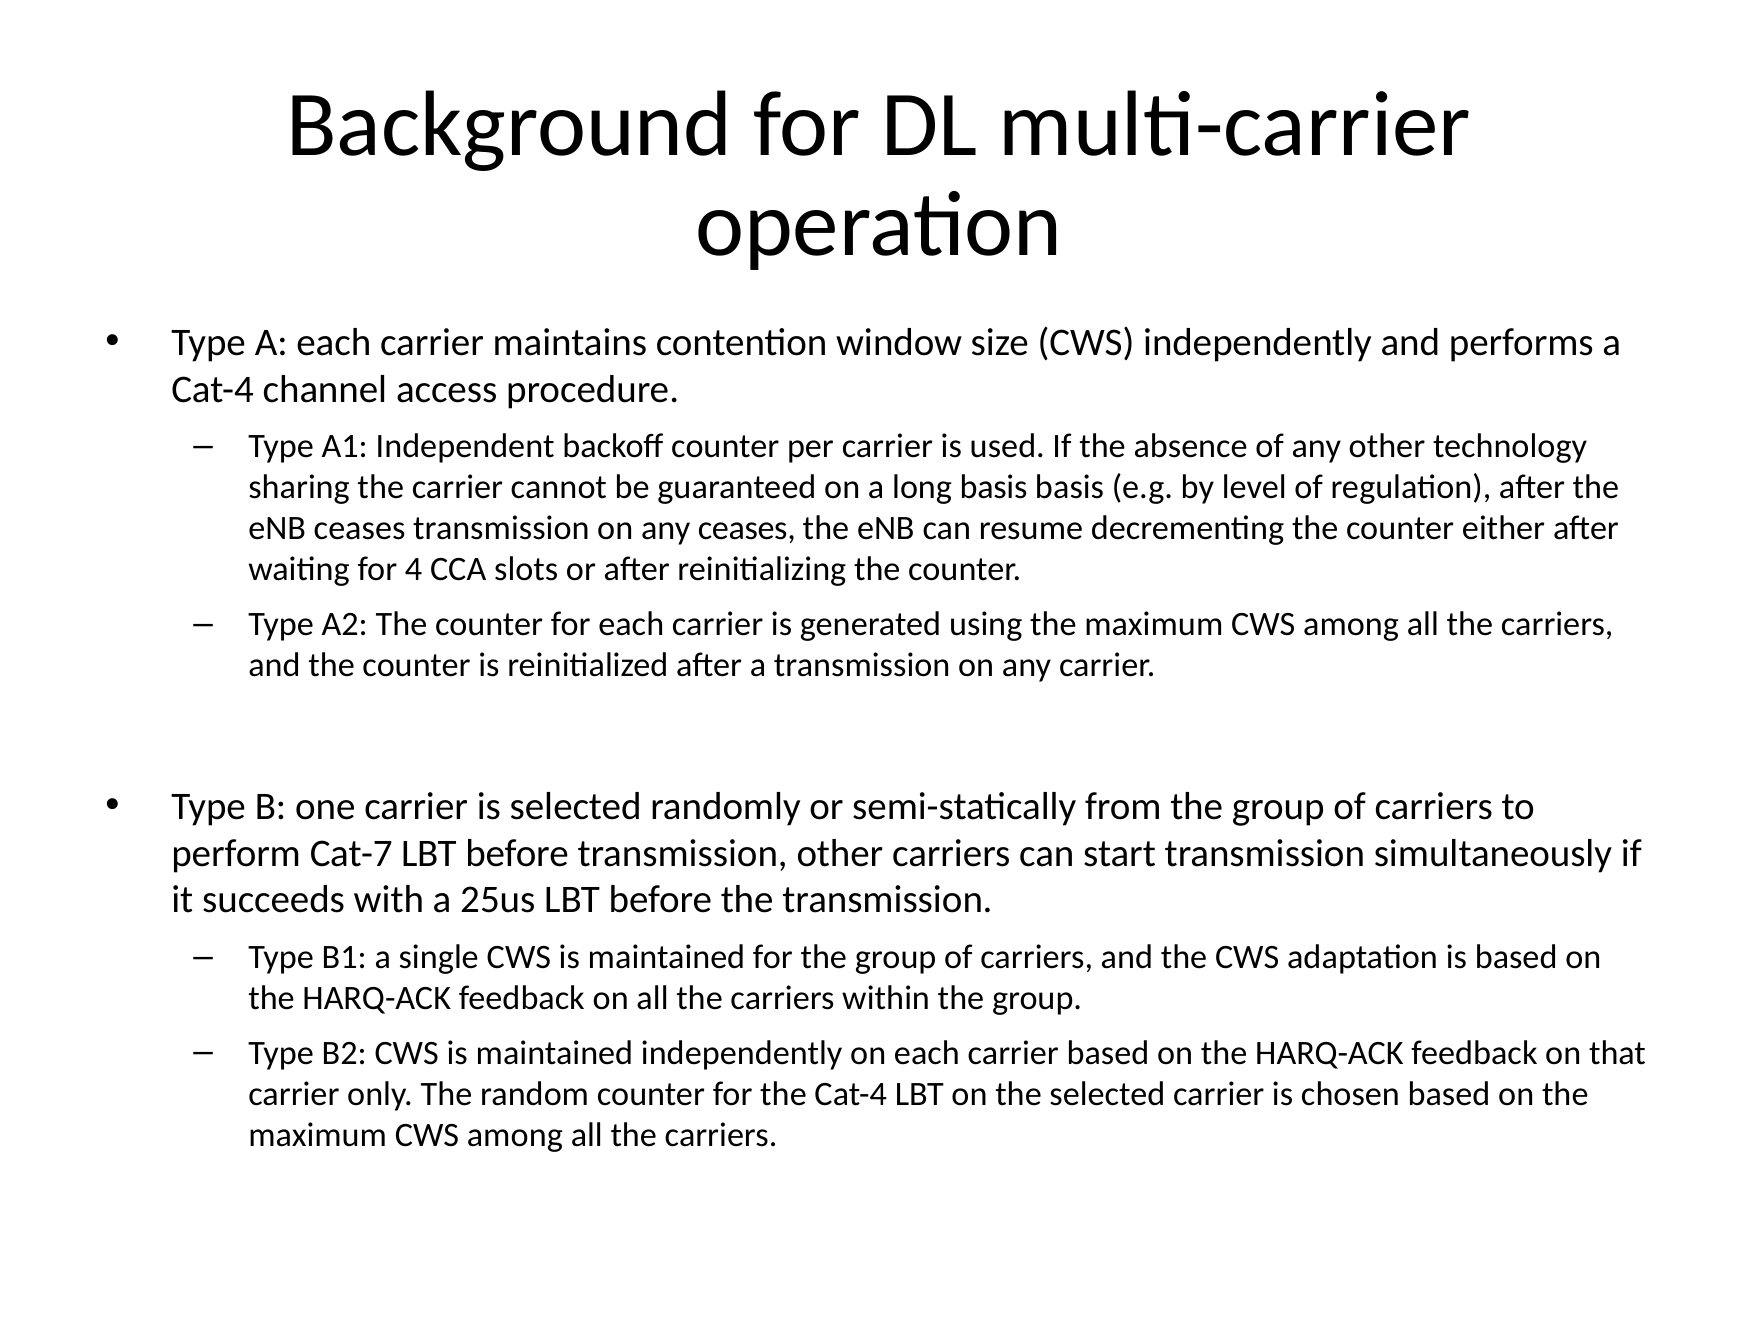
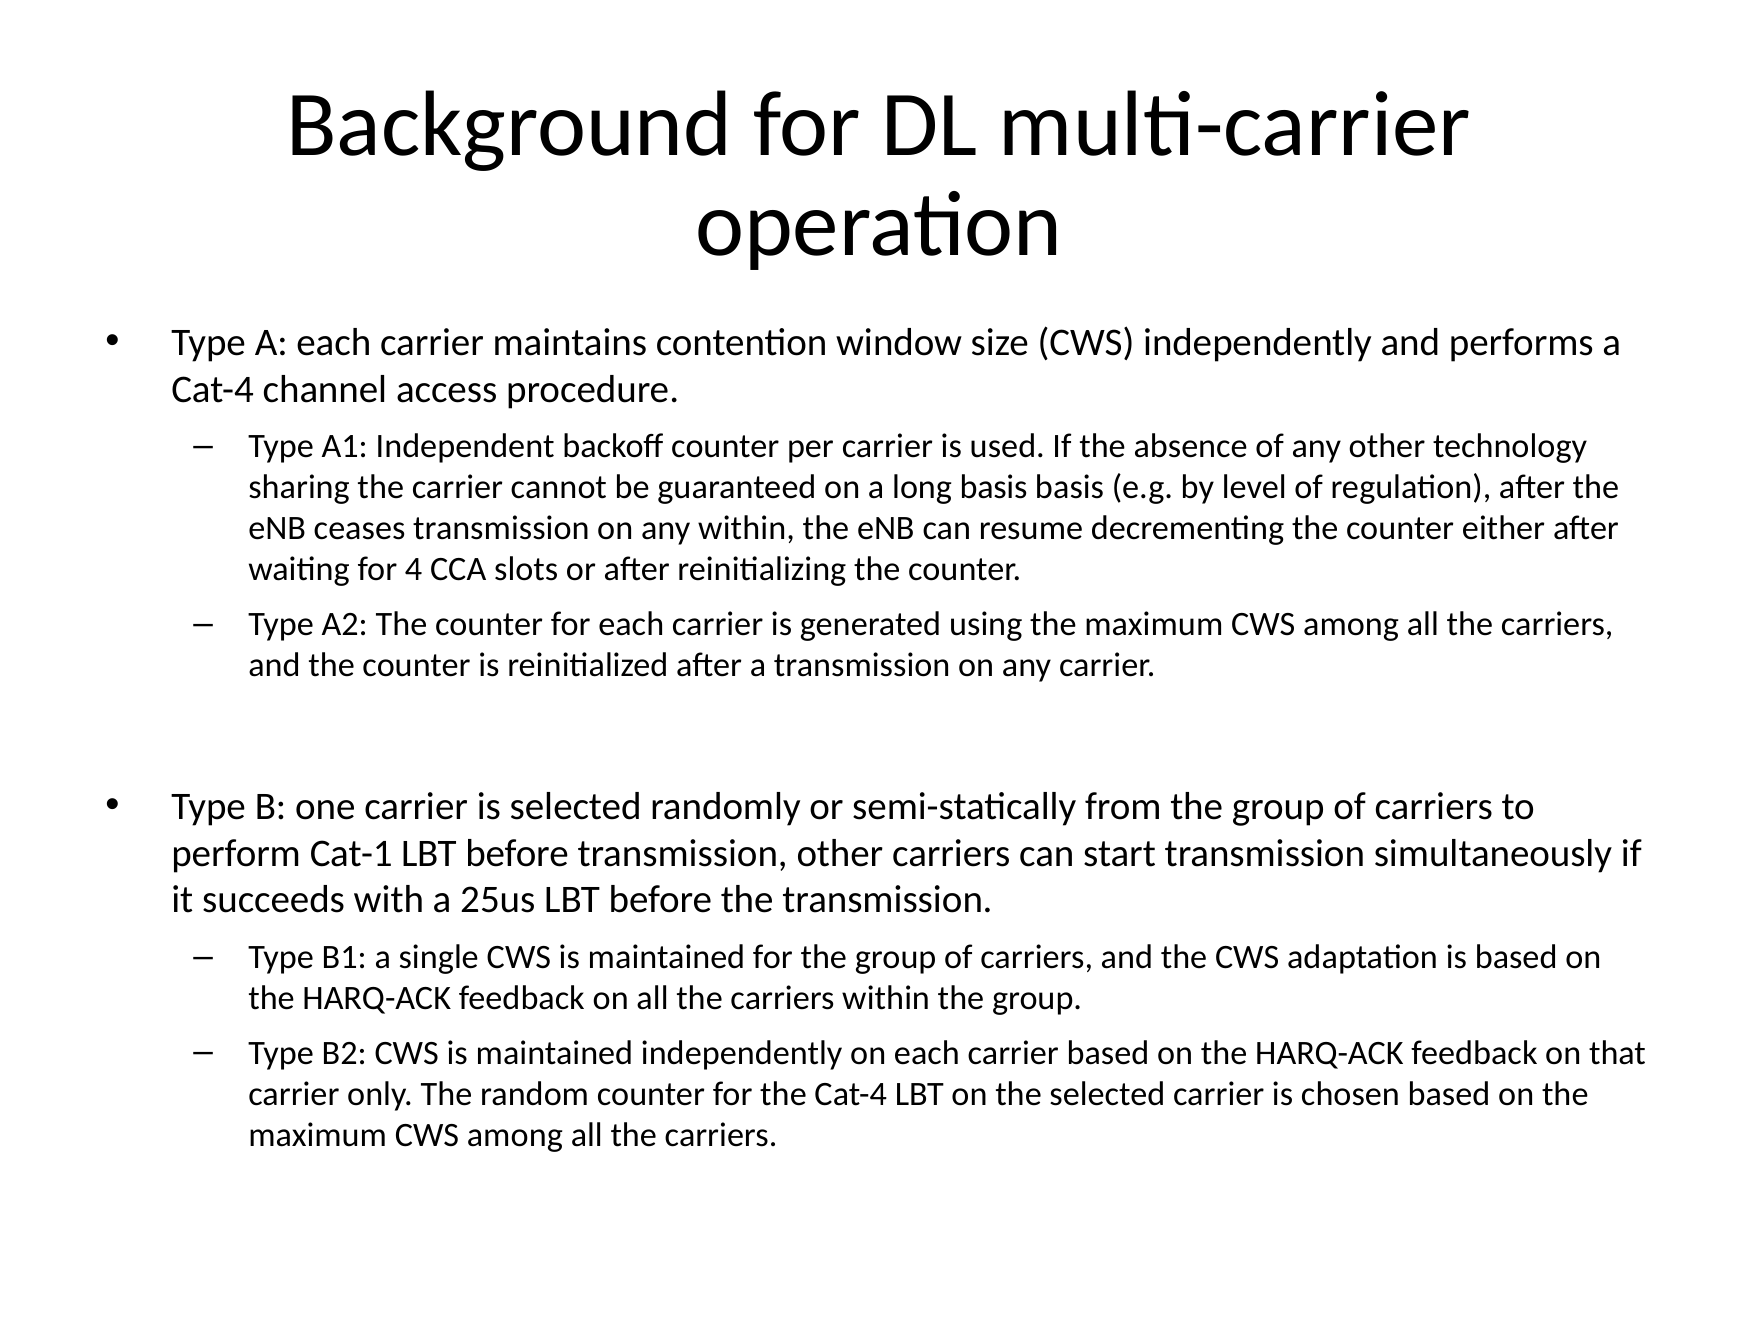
any ceases: ceases -> within (747, 529)
Cat-7: Cat-7 -> Cat-1 (351, 854)
